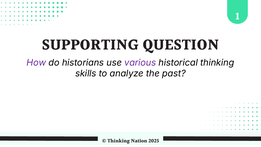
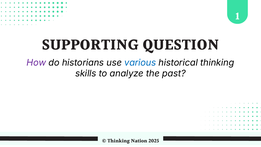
various colour: purple -> blue (140, 63)
